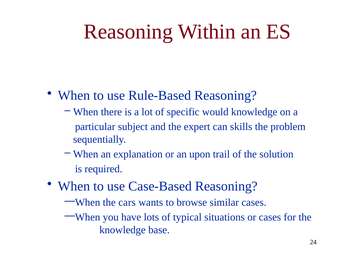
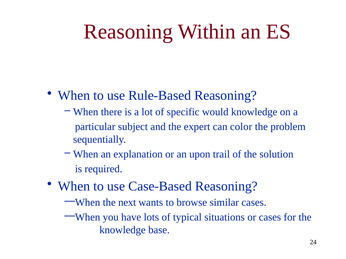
skills: skills -> color (241, 127)
cars: cars -> next (127, 203)
